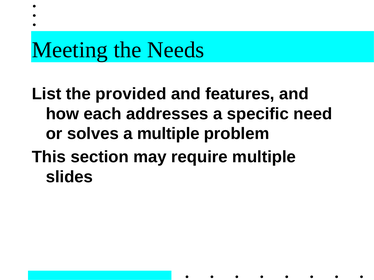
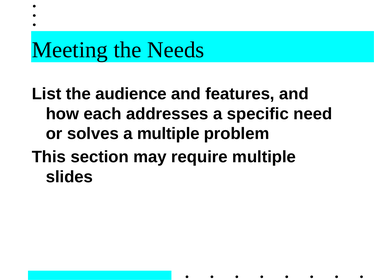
provided: provided -> audience (131, 94)
